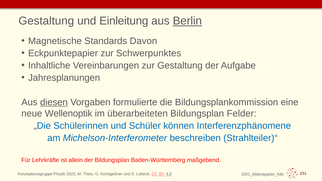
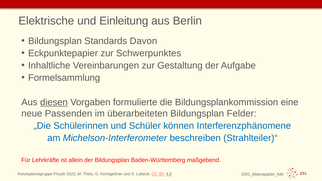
Gestaltung: Gestaltung -> Elektrische (46, 21)
Berlin underline: present -> none (187, 21)
Magnetische: Magnetische -> Bildungsplan (55, 41)
Jahresplanungen: Jahresplanungen -> Formelsammlung (64, 78)
Wellenoptik: Wellenoptik -> Passenden (69, 113)
